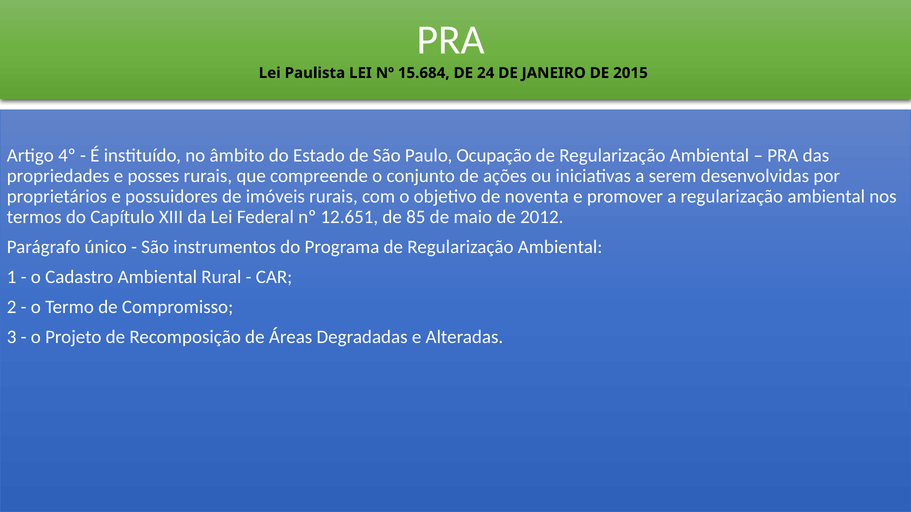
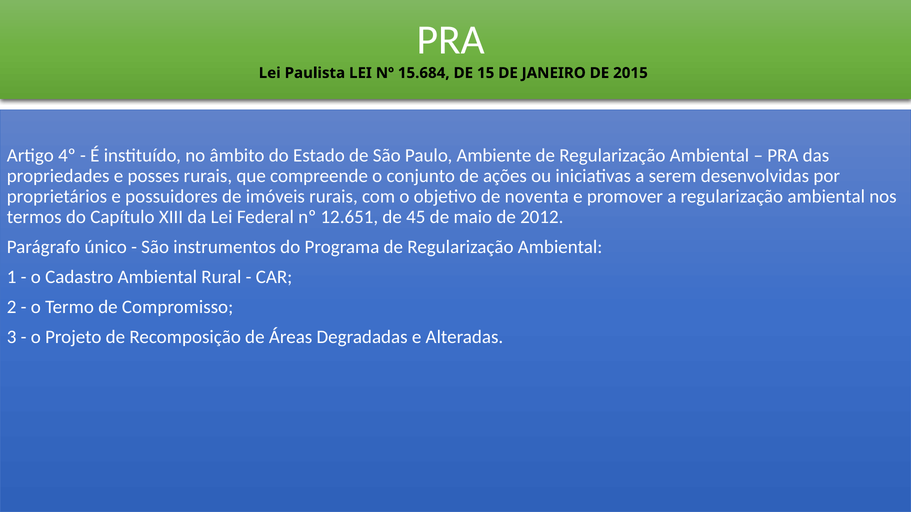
24: 24 -> 15 (486, 73)
Ocupação: Ocupação -> Ambiente (494, 156)
85: 85 -> 45 (416, 217)
